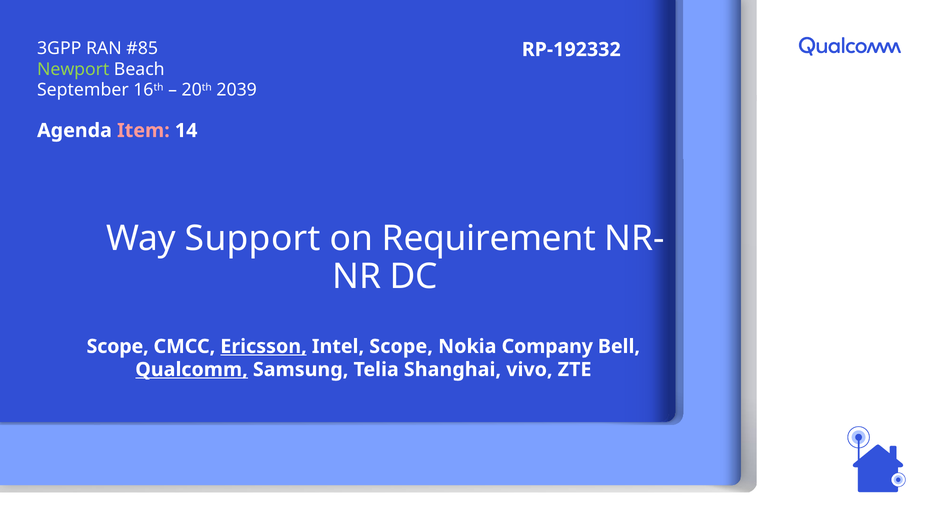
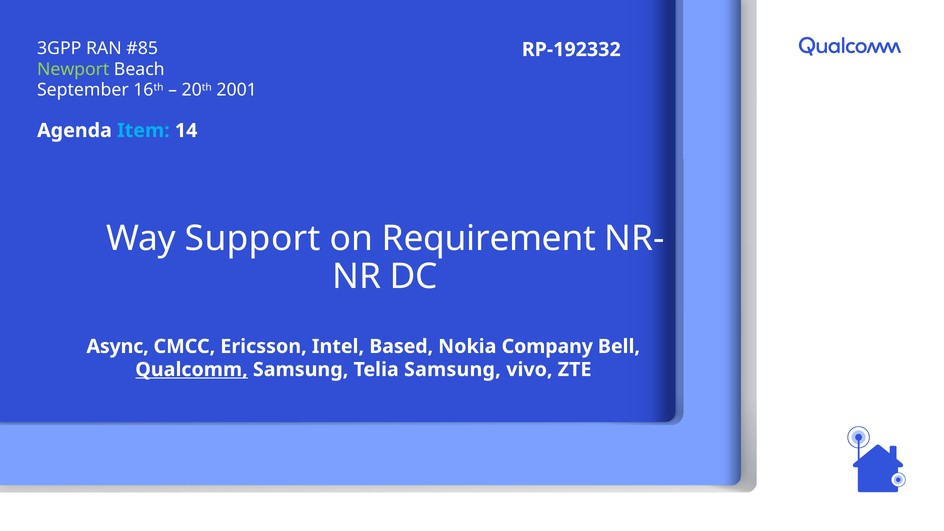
2039: 2039 -> 2001 (237, 90)
Item colour: pink -> light blue (143, 131)
Scope: Scope -> Async (118, 346)
Ericsson underline: present -> none (264, 346)
Intel Scope: Scope -> Based (401, 346)
Telia Shanghai: Shanghai -> Samsung (452, 370)
